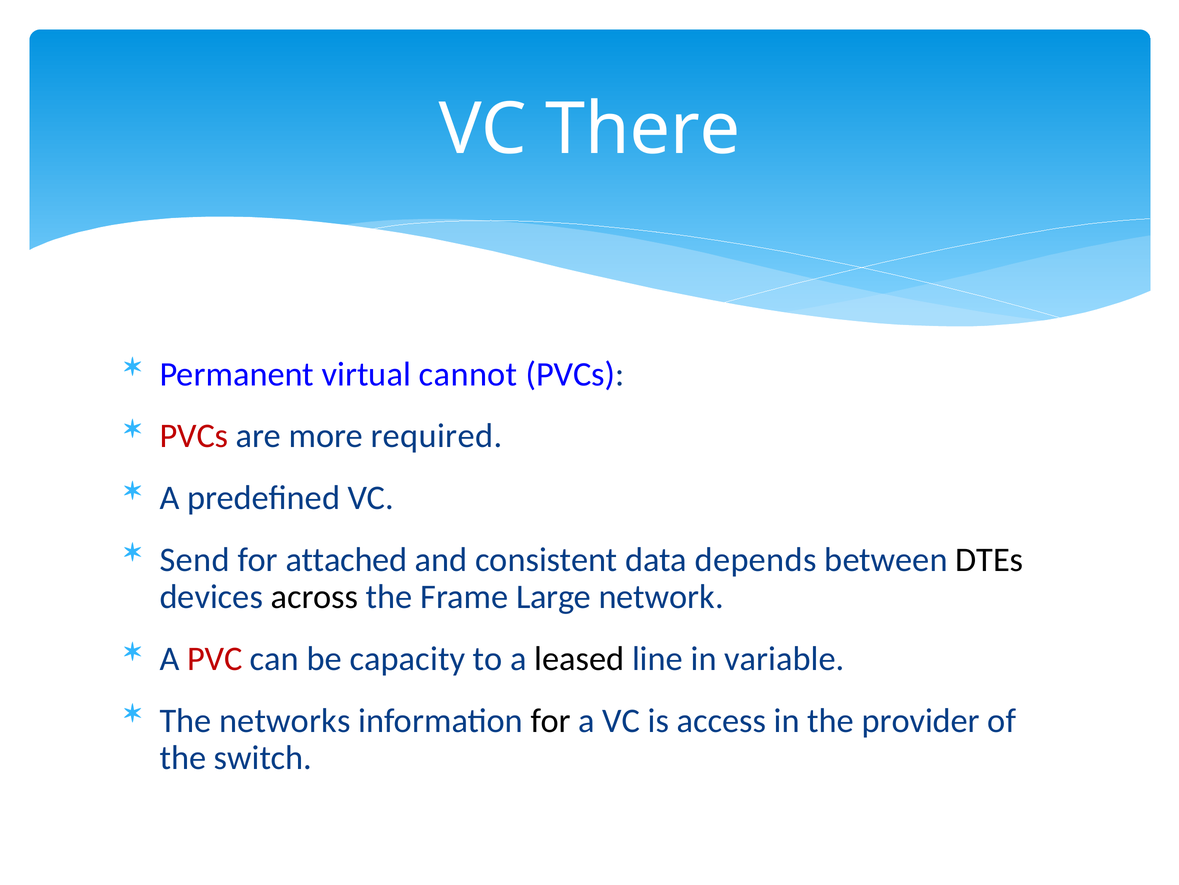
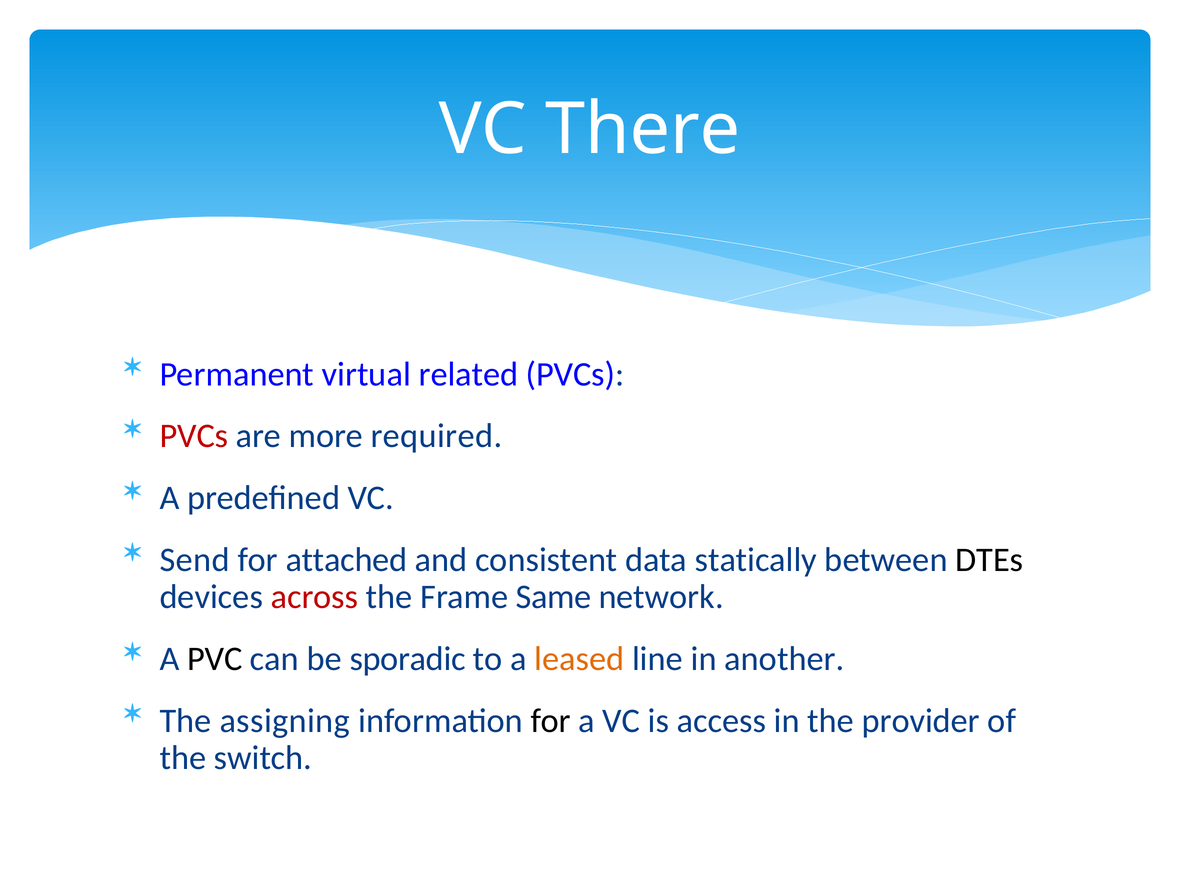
cannot: cannot -> related (468, 374)
depends: depends -> statically (756, 559)
across colour: black -> red (315, 597)
Large: Large -> Same (554, 597)
PVC colour: red -> black (215, 658)
capacity: capacity -> sporadic (408, 658)
leased colour: black -> orange (579, 658)
variable: variable -> another (784, 658)
networks: networks -> assigning (285, 720)
